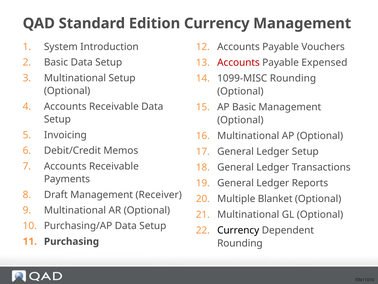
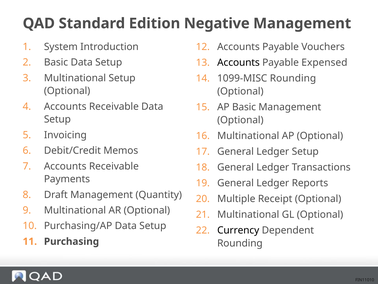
Edition Currency: Currency -> Negative (217, 23)
Accounts colour: red -> black (238, 62)
Receiver: Receiver -> Quantity (159, 194)
Blanket: Blanket -> Receipt (275, 198)
